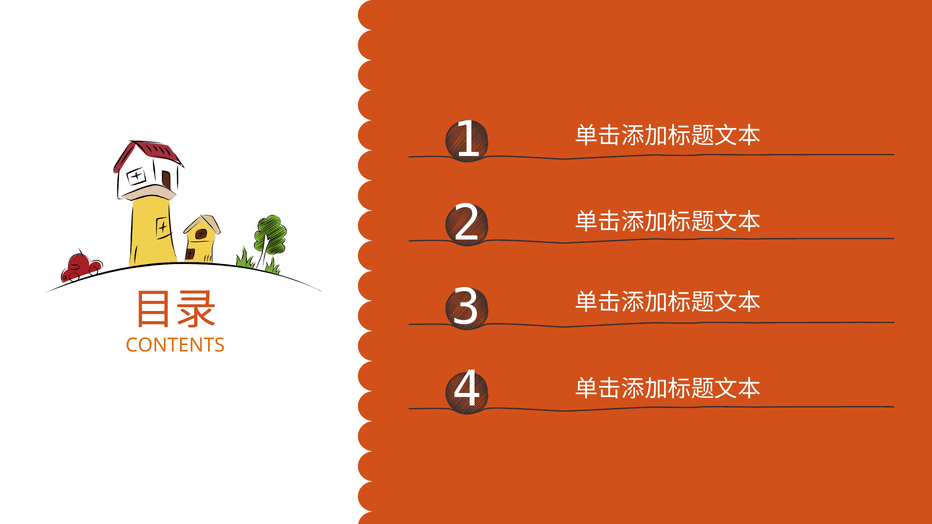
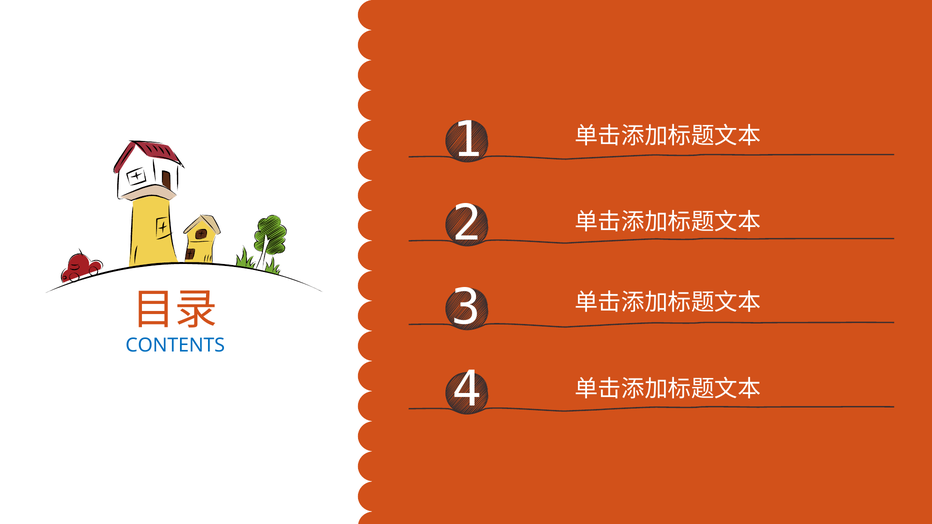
CONTENTS colour: orange -> blue (175, 346)
